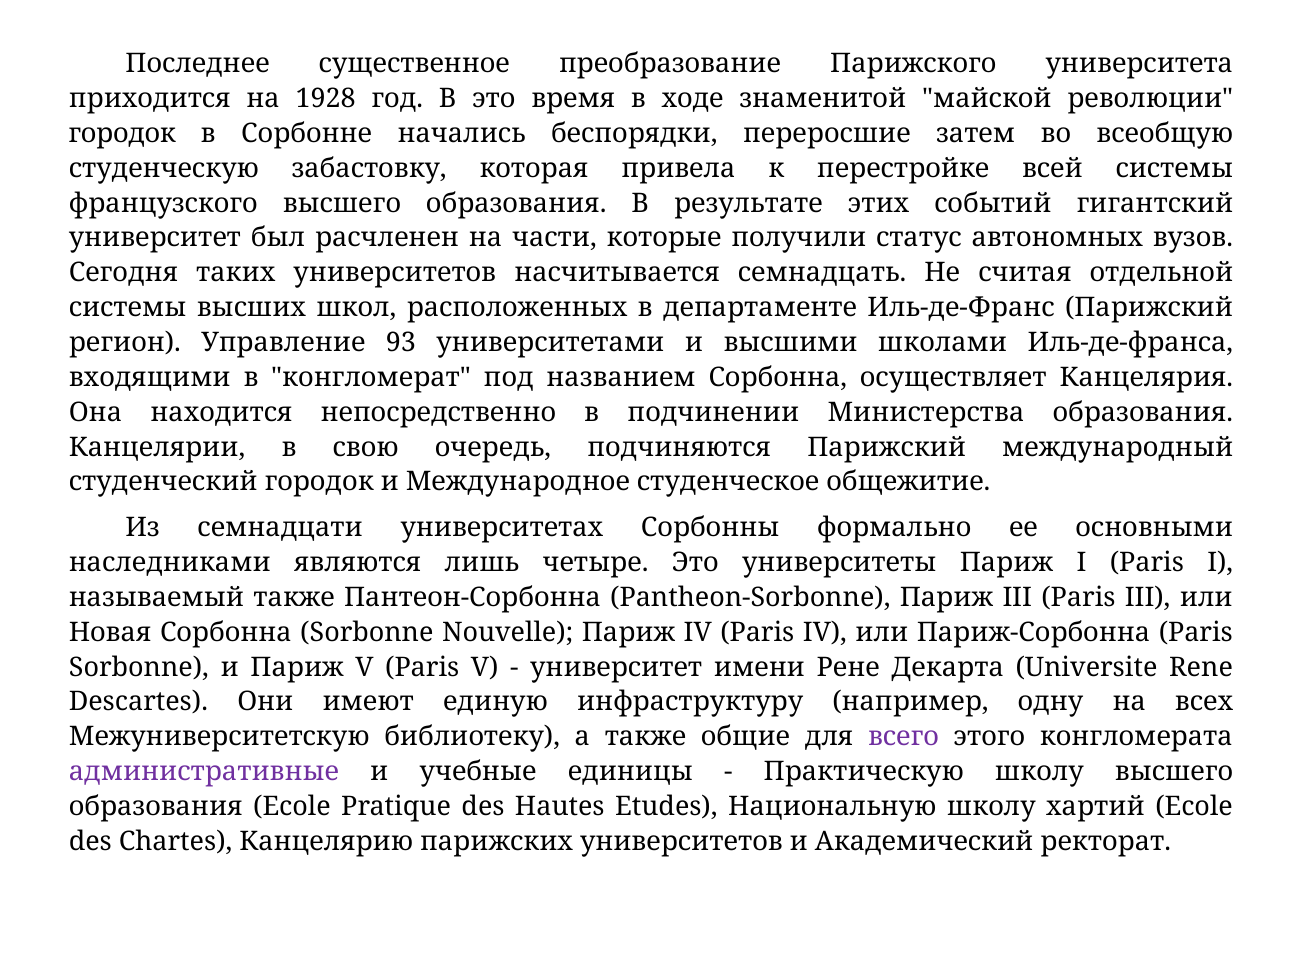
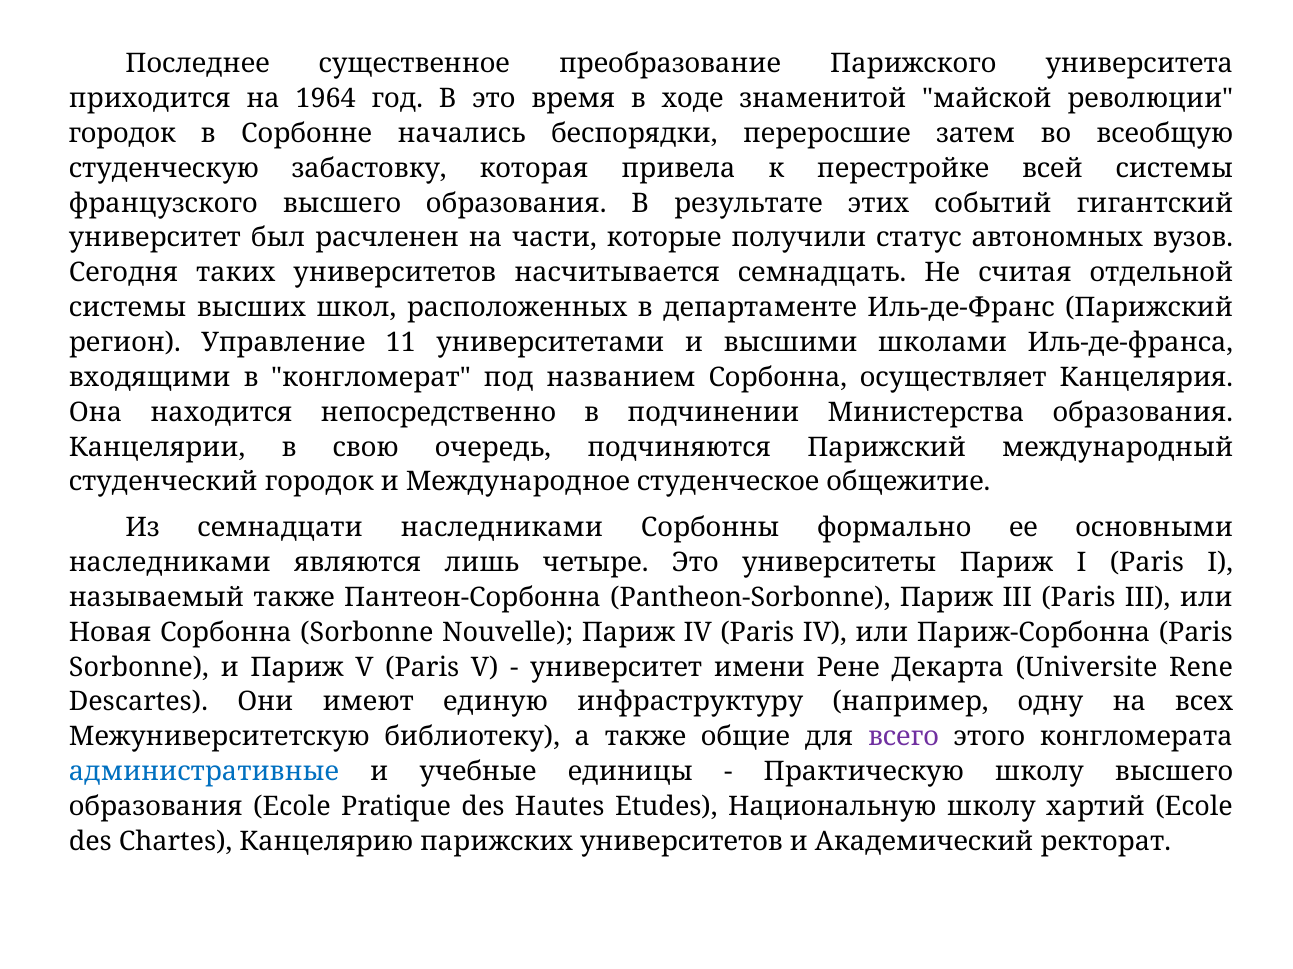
1928: 1928 -> 1964 (326, 99)
93: 93 -> 11 (401, 343)
семнадцати университетах: университетах -> наследниками (502, 528)
административные colour: purple -> blue (204, 772)
